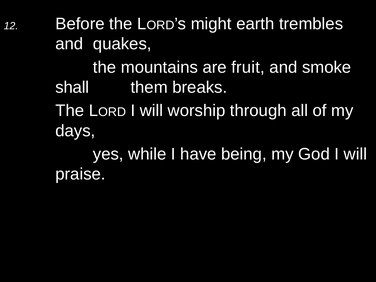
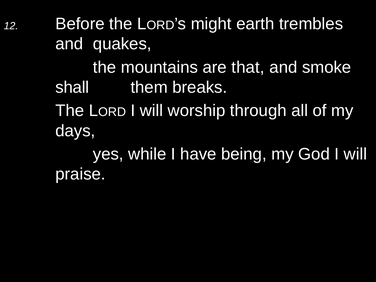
fruit: fruit -> that (248, 67)
